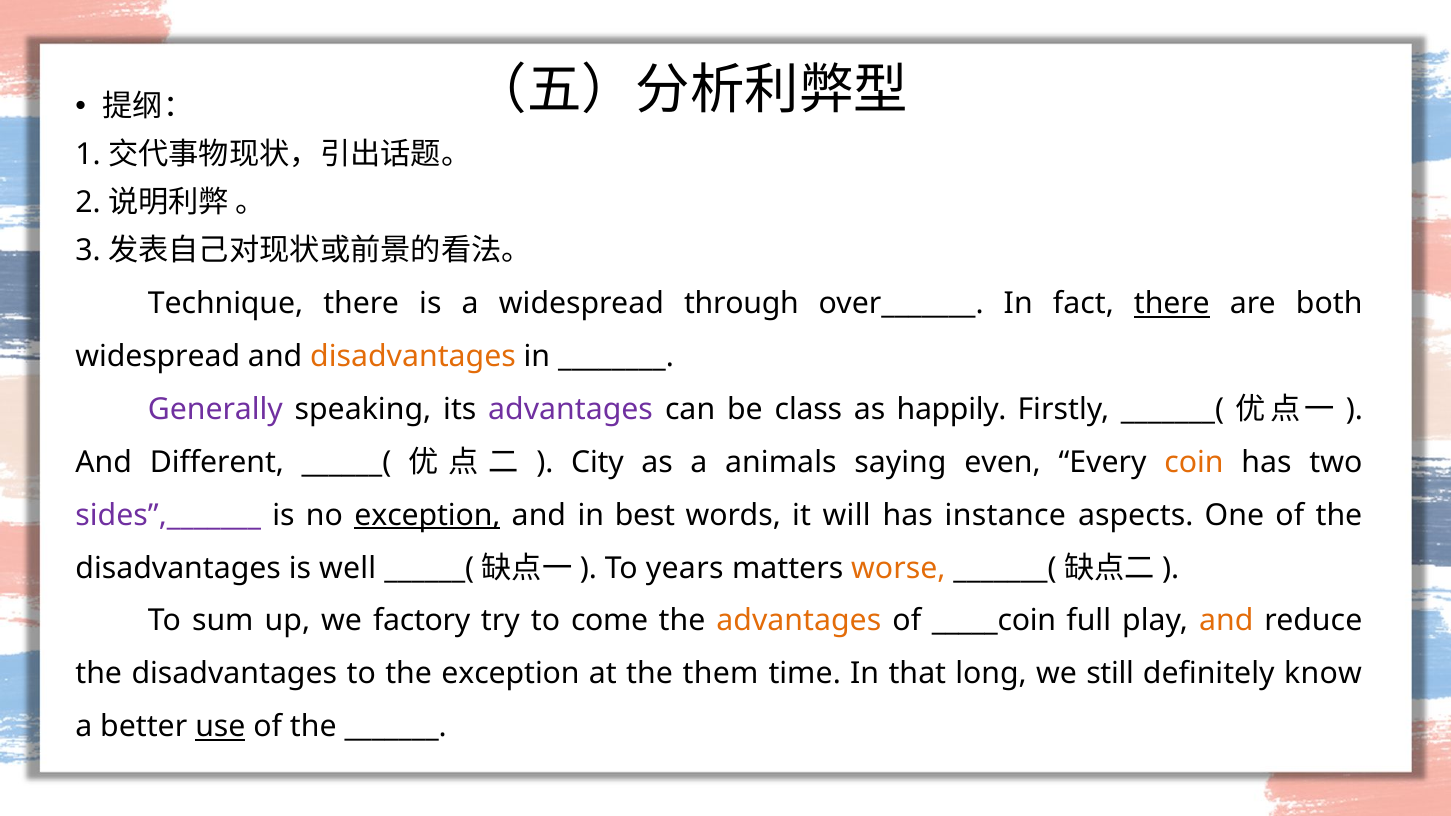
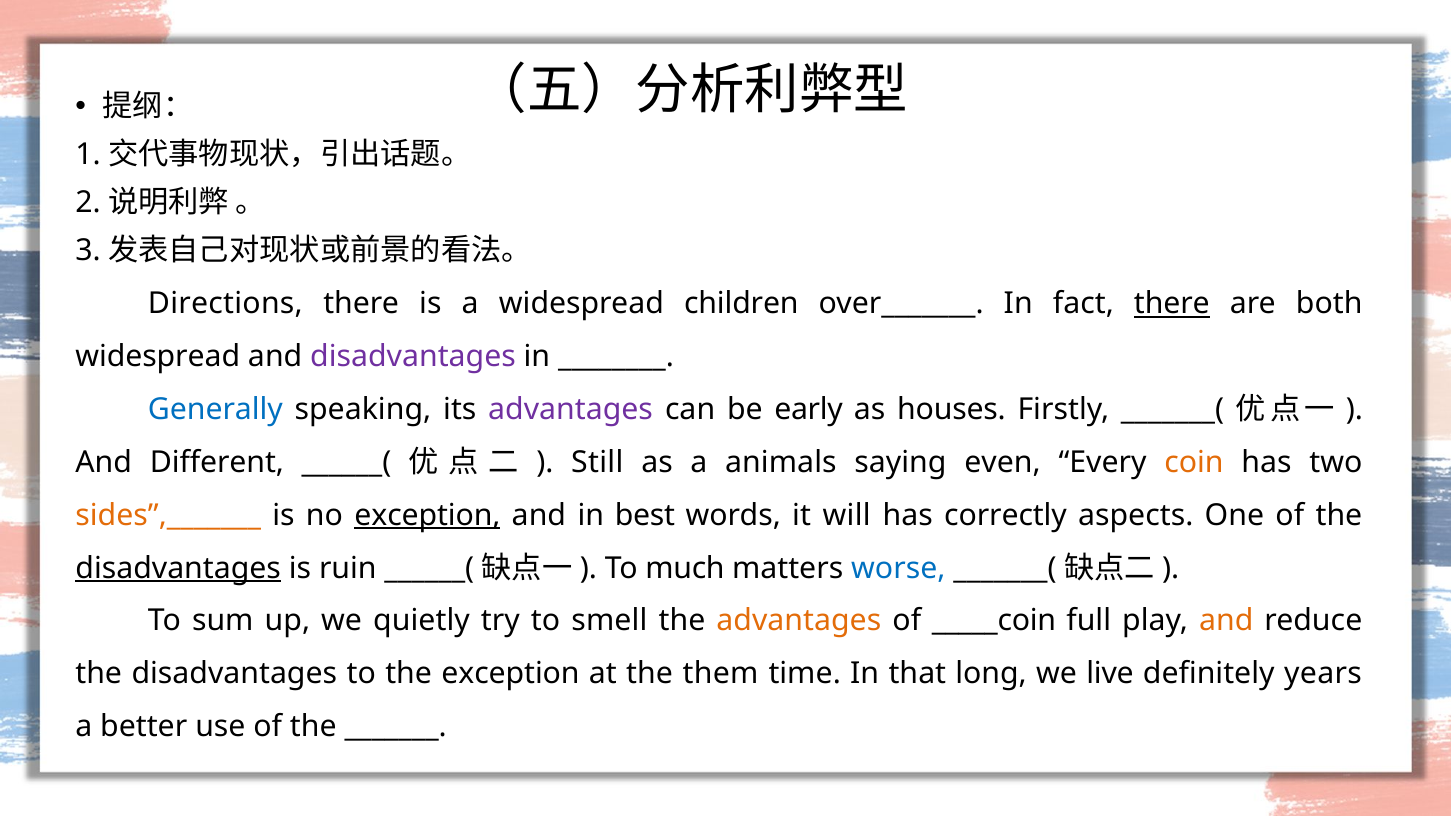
Technique: Technique -> Directions (225, 304)
through: through -> children (741, 304)
disadvantages colour: orange -> purple (413, 357)
Generally colour: purple -> blue (215, 410)
class: class -> early (809, 410)
happily: happily -> houses (952, 410)
City: City -> Still (597, 462)
sides”,_______ colour: purple -> orange (168, 515)
instance: instance -> correctly (1006, 515)
disadvantages underline: none -> present (178, 568)
well: well -> ruin (348, 568)
years: years -> much (685, 568)
worse colour: orange -> blue (898, 568)
factory: factory -> quietly (422, 621)
come: come -> smell (609, 621)
still: still -> live (1110, 674)
know: know -> years (1323, 674)
use underline: present -> none (220, 727)
